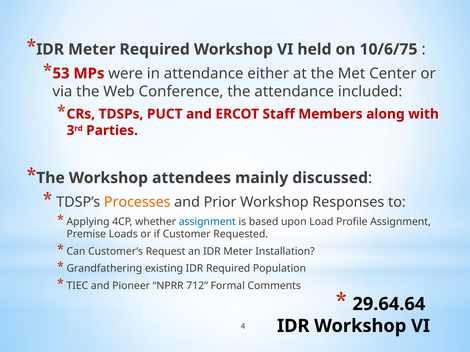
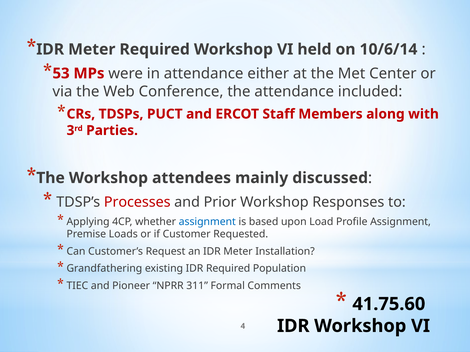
10/6/75: 10/6/75 -> 10/6/14 (389, 49)
Processes colour: orange -> red (137, 202)
712: 712 -> 311 (197, 286)
29.64.64: 29.64.64 -> 41.75.60 (389, 304)
